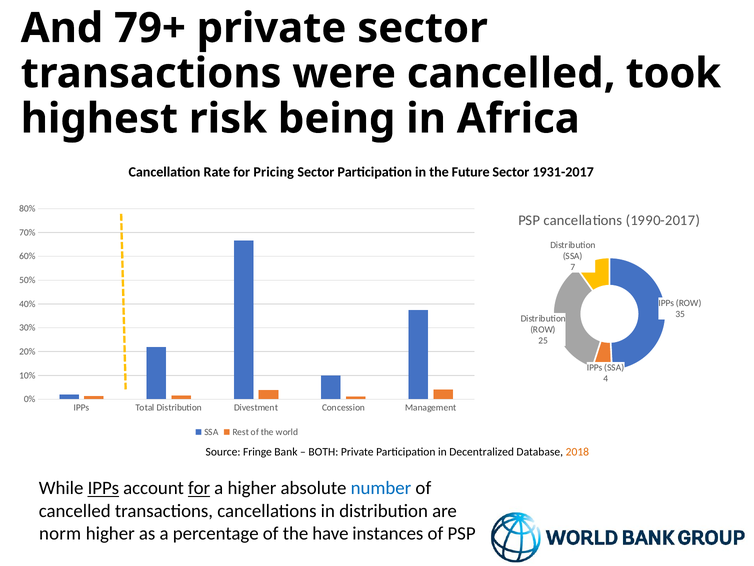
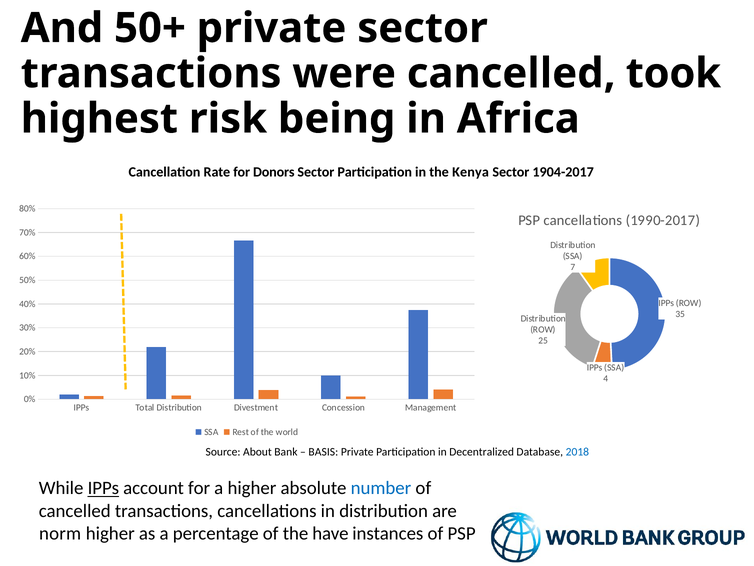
79+: 79+ -> 50+ (150, 28)
Pricing: Pricing -> Donors (274, 172)
Future: Future -> Kenya (471, 172)
1931-2017: 1931-2017 -> 1904-2017 (563, 172)
Fringe: Fringe -> About (257, 452)
BOTH: BOTH -> BASIS (323, 452)
2018 colour: orange -> blue (577, 452)
for underline: present -> none (199, 488)
